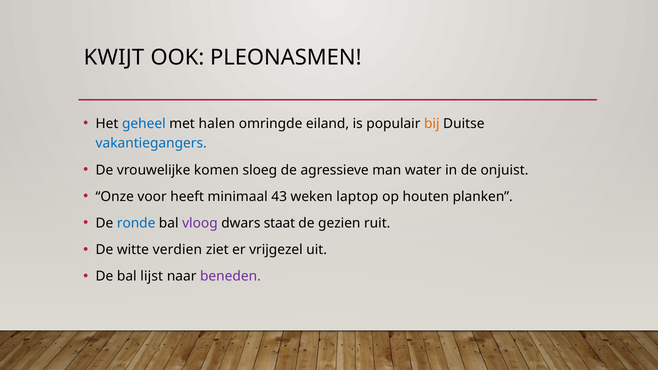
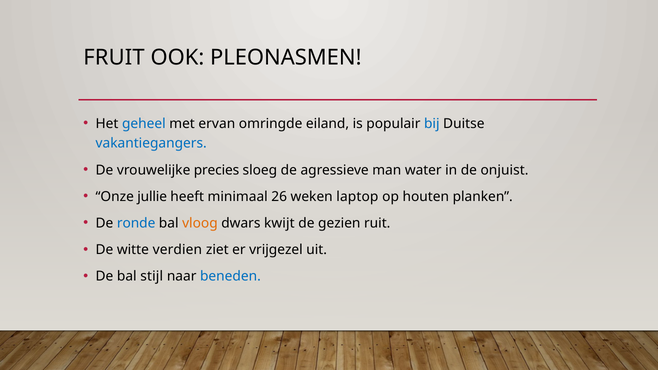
KWIJT: KWIJT -> FRUIT (114, 58)
halen: halen -> ervan (217, 124)
bij colour: orange -> blue (432, 124)
komen: komen -> precies (217, 170)
voor: voor -> jullie (152, 197)
43: 43 -> 26 (279, 197)
vloog colour: purple -> orange (200, 223)
staat: staat -> kwijt (279, 223)
lijst: lijst -> stijl (152, 276)
beneden colour: purple -> blue (230, 276)
